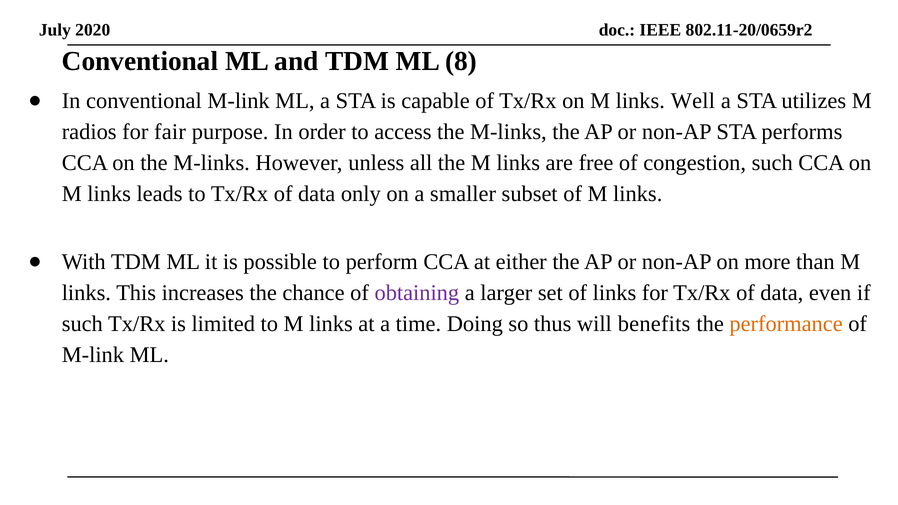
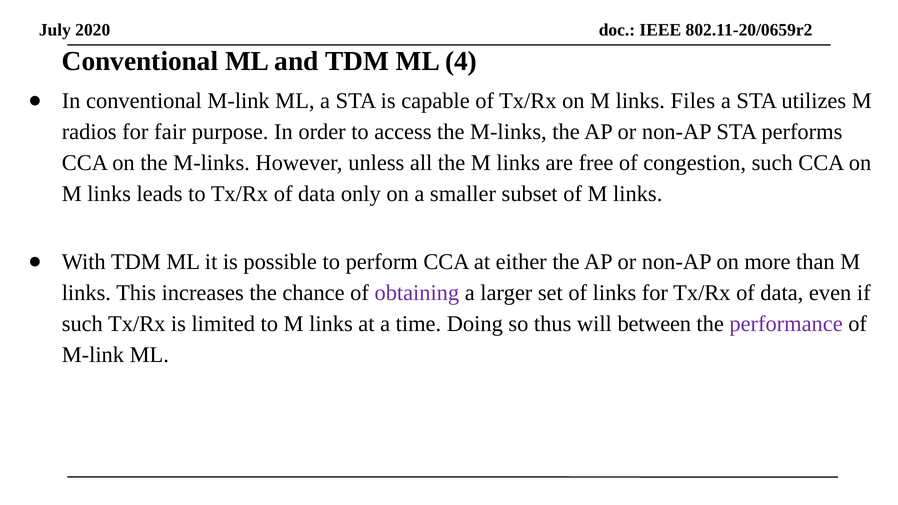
8: 8 -> 4 (461, 61)
Well: Well -> Files (693, 101)
benefits: benefits -> between (654, 324)
performance colour: orange -> purple (786, 324)
